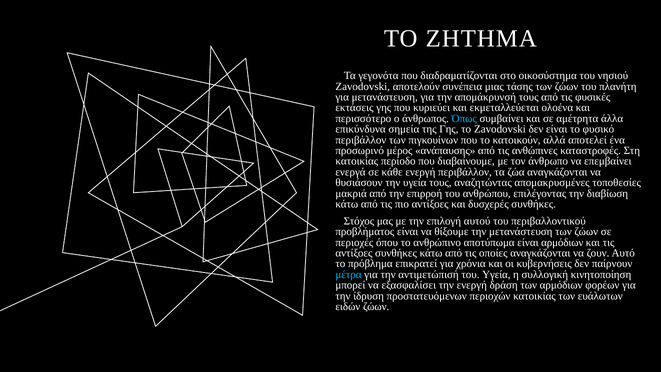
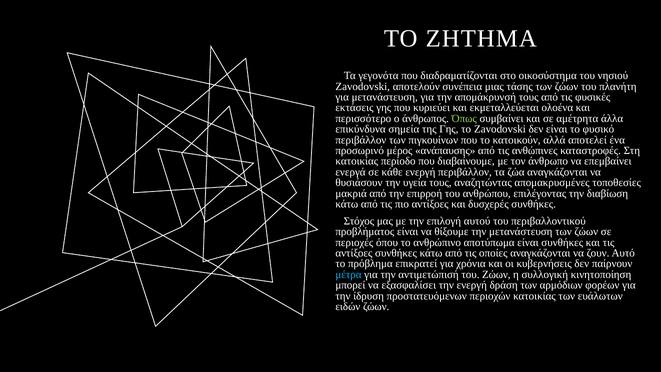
Όπως colour: light blue -> light green (464, 118)
είναι αρμόδιων: αρμόδιων -> συνθήκες (562, 242)
του Υγεία: Υγεία -> Ζώων (496, 274)
